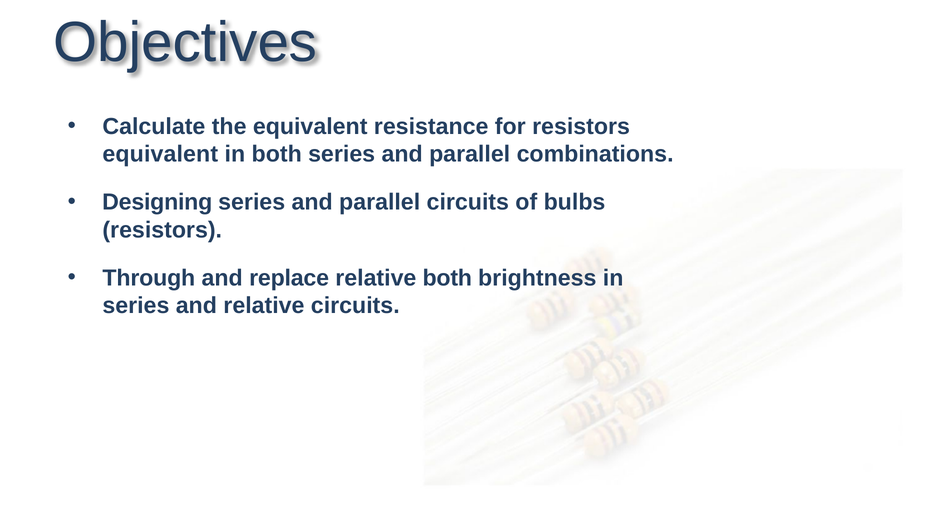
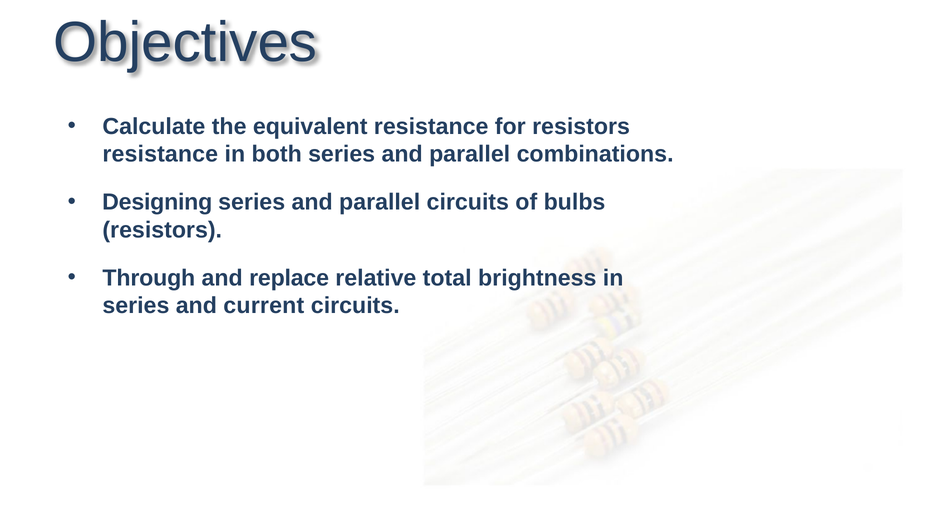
equivalent: equivalent -> resistance (160, 154)
relative both: both -> total (447, 278)
and relative: relative -> current (264, 305)
